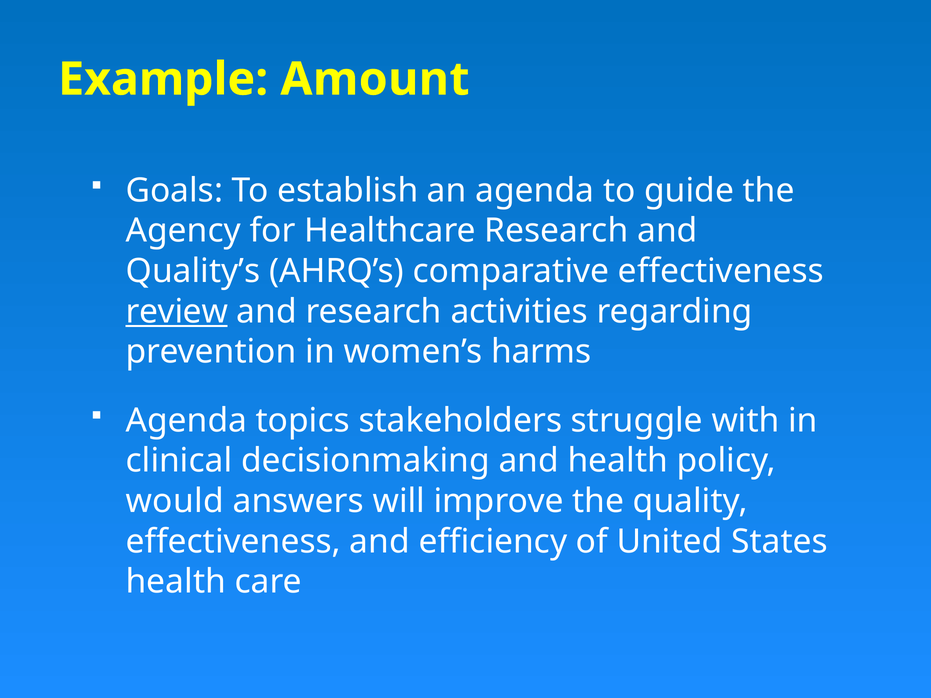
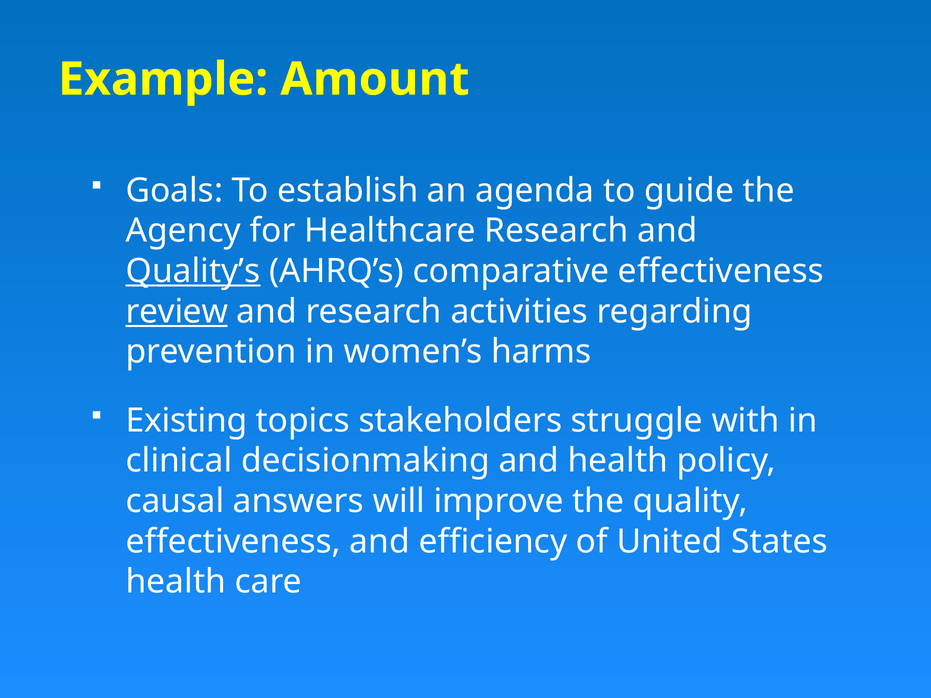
Quality’s underline: none -> present (193, 271)
Agenda: Agenda -> Existing (187, 421)
would: would -> causal (175, 501)
